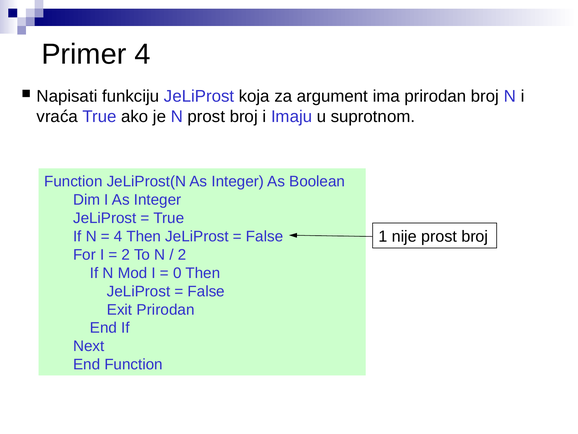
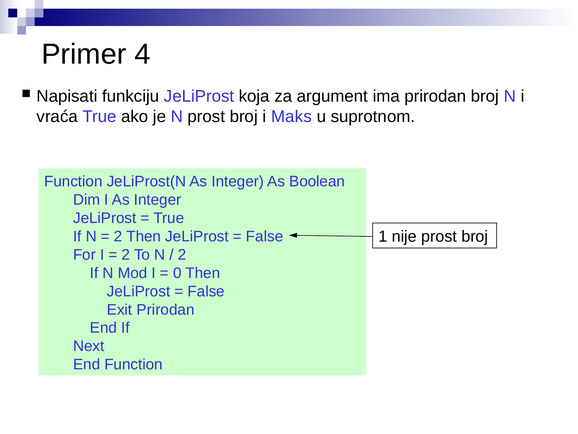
Imaju: Imaju -> Maks (291, 116)
4: 4 -> 2 (118, 236)
